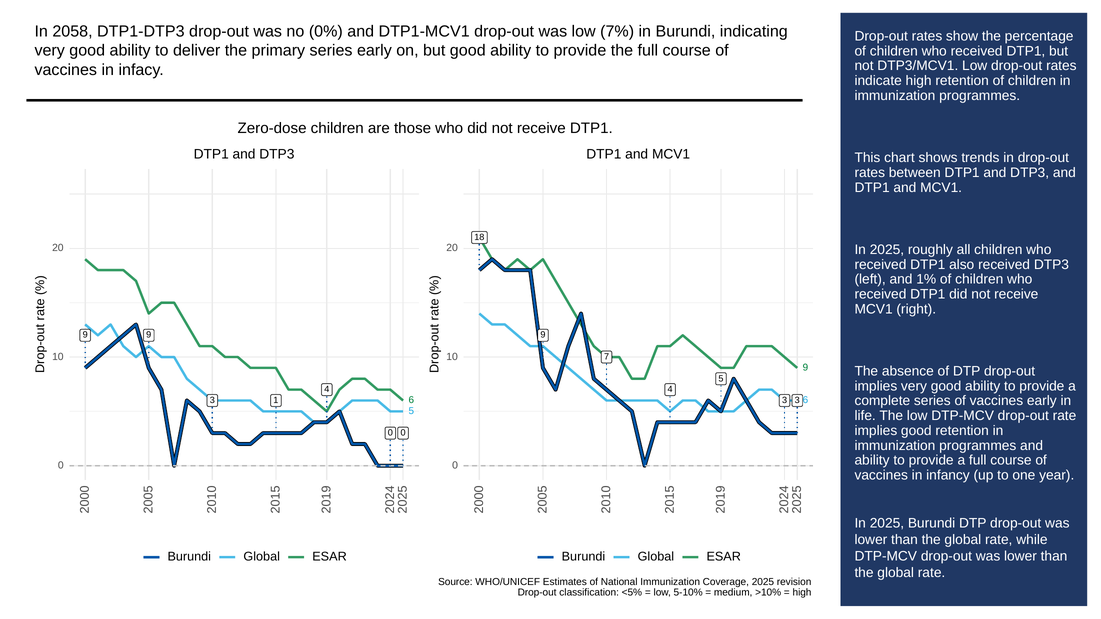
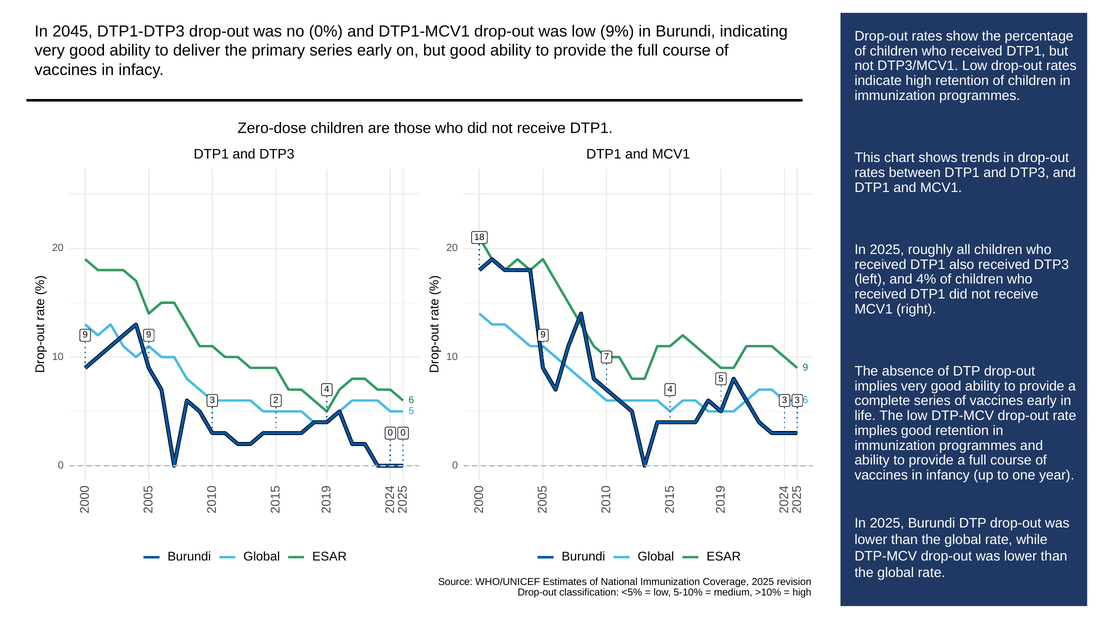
2058: 2058 -> 2045 (72, 31)
7%: 7% -> 9% (617, 31)
1%: 1% -> 4% (926, 279)
3 1: 1 -> 2 (276, 400)
